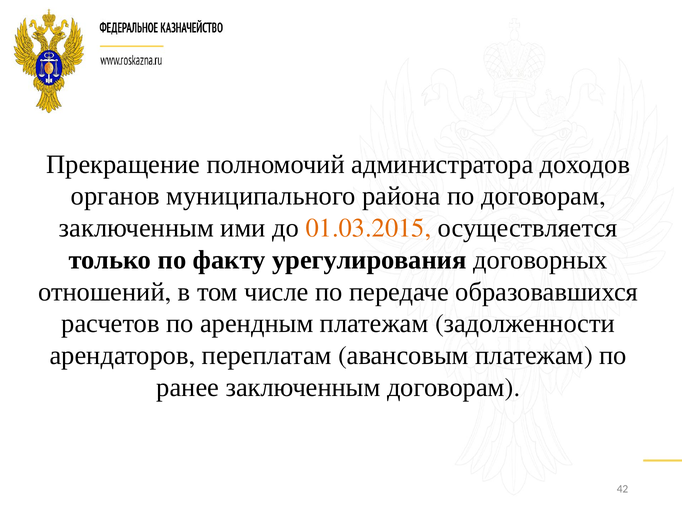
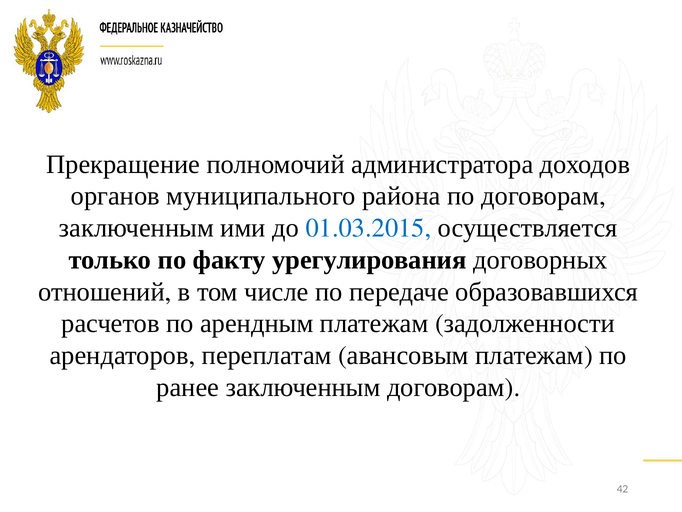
01.03.2015 colour: orange -> blue (368, 228)
